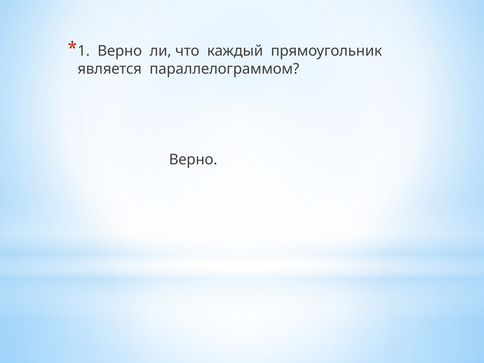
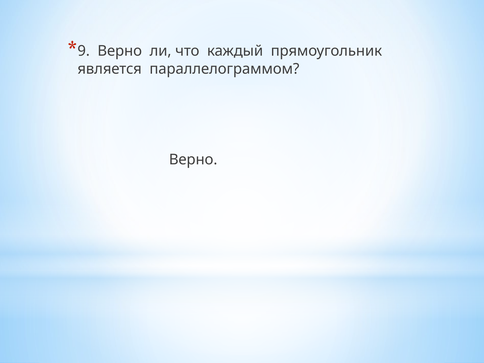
1: 1 -> 9 (84, 51)
